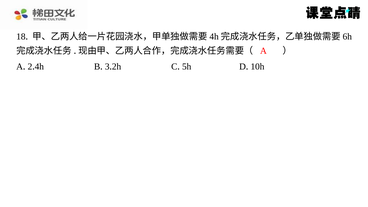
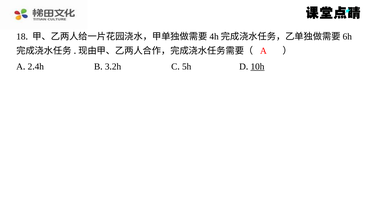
10h underline: none -> present (257, 67)
